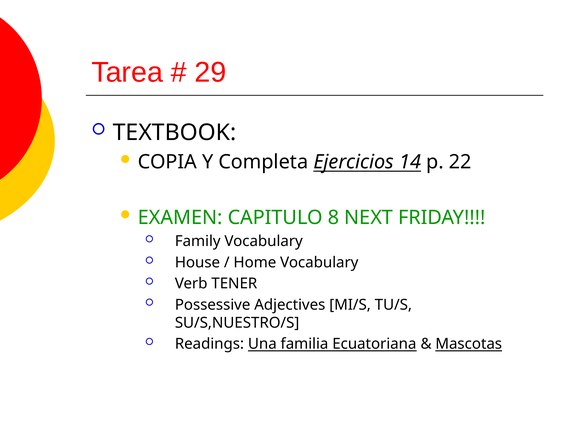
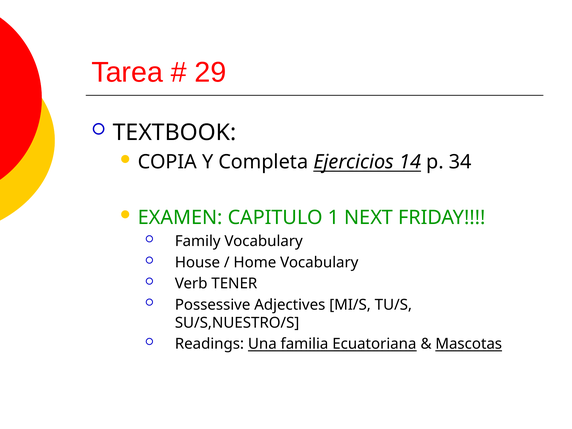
22: 22 -> 34 (460, 162)
8: 8 -> 1 (333, 218)
